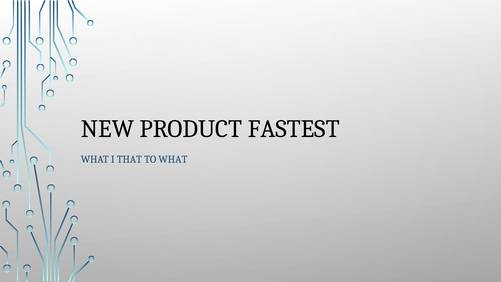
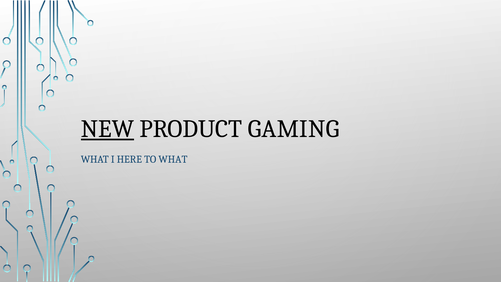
NEW underline: none -> present (107, 129)
FASTEST: FASTEST -> GAMING (294, 129)
THAT: THAT -> HERE (129, 159)
